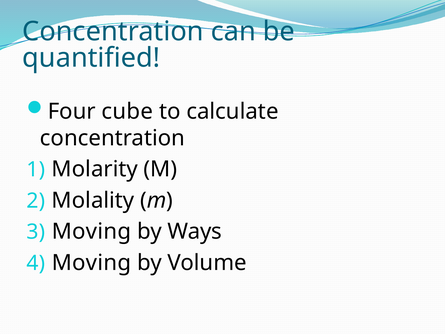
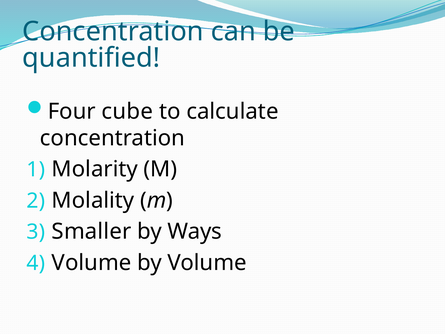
Moving: Moving -> Smaller (91, 231)
Moving: Moving -> Volume (92, 263)
